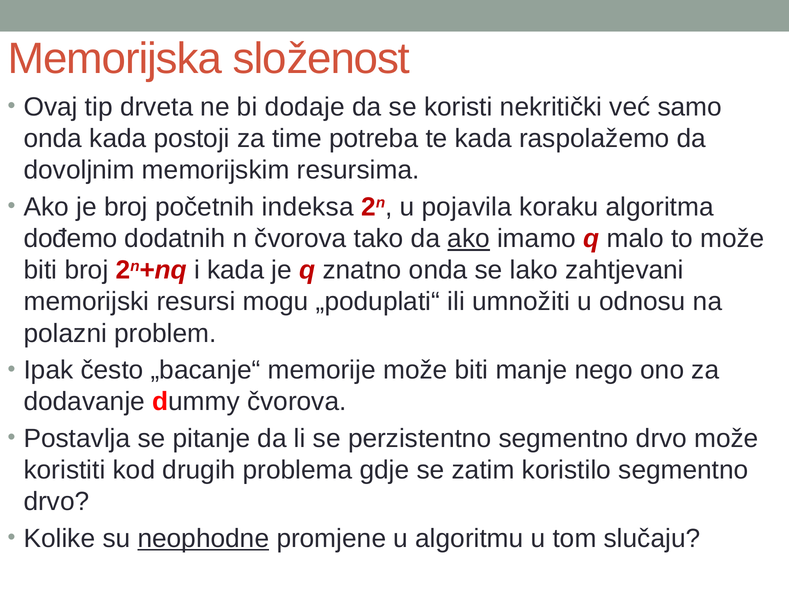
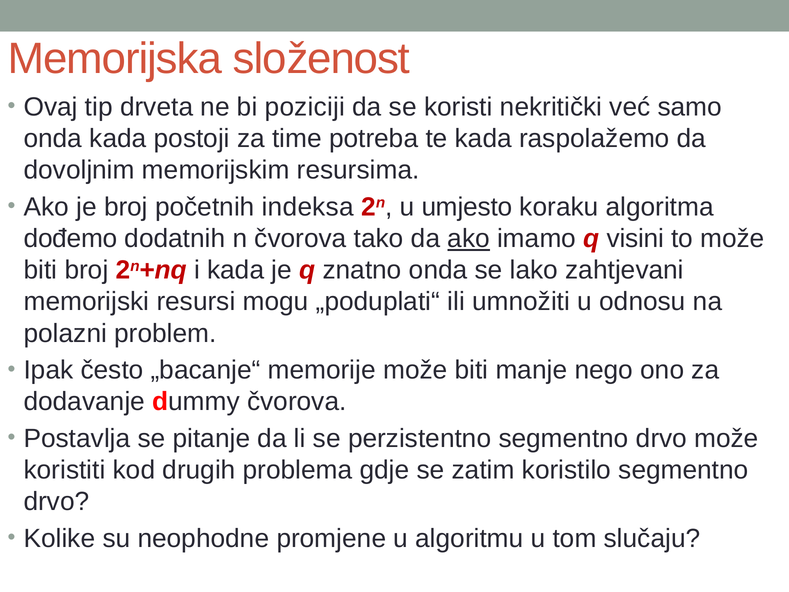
dodaje: dodaje -> poziciji (305, 107)
pojavila: pojavila -> umjesto (467, 207)
malo: malo -> visini (635, 239)
neophodne underline: present -> none (203, 538)
